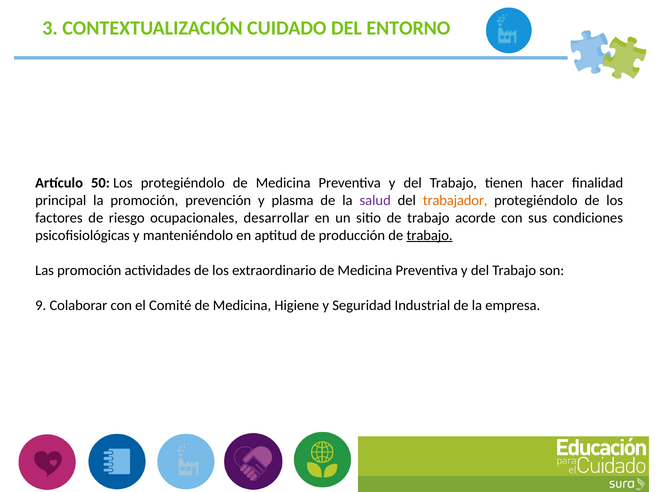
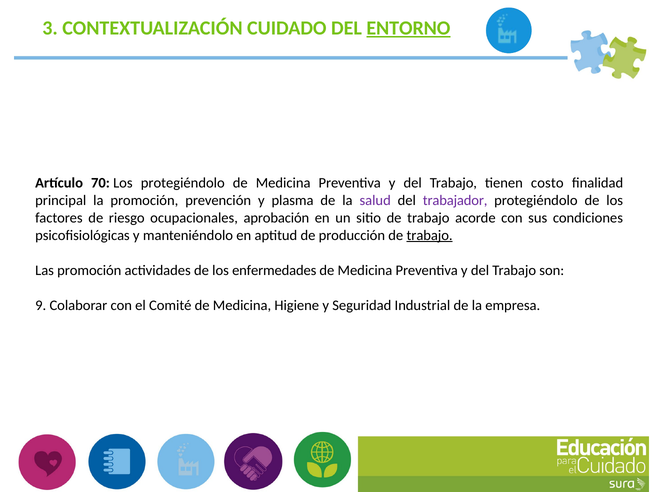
ENTORNO underline: none -> present (408, 28)
50: 50 -> 70 (100, 183)
hacer: hacer -> costo (547, 183)
trabajador colour: orange -> purple (455, 201)
desarrollar: desarrollar -> aprobación (276, 218)
extraordinario: extraordinario -> enfermedades (274, 271)
